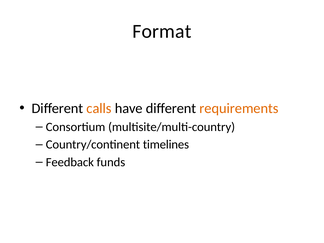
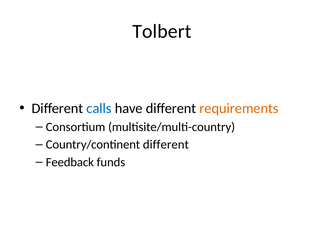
Format: Format -> Tolbert (162, 31)
calls colour: orange -> blue (99, 108)
Country/continent timelines: timelines -> different (166, 145)
